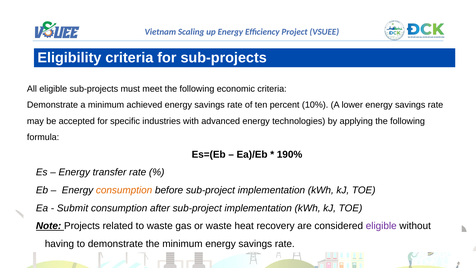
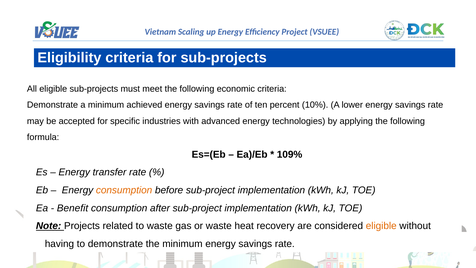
190%: 190% -> 109% (290, 154)
Submit: Submit -> Benefit (73, 208)
eligible colour: purple -> orange (381, 226)
